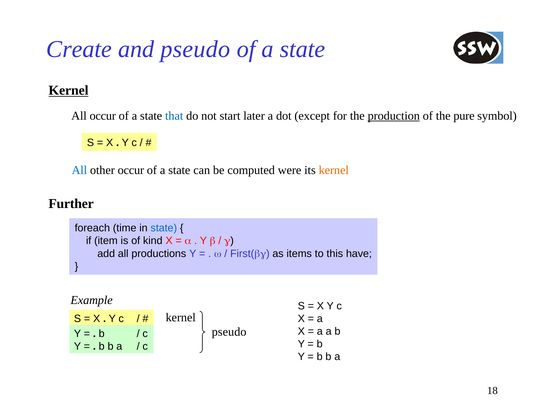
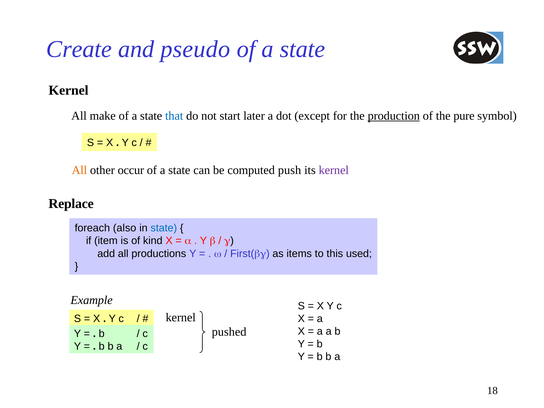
Kernel underline: present -> none (69, 90)
All occur: occur -> make (103, 116)
All colour: blue -> orange (79, 170)
were: were -> push (290, 170)
kernel colour: orange -> purple (334, 170)
Further: Further -> Replace (71, 204)
time: time -> also (125, 228)
have: have -> used (359, 254)
pseudo: pseudo -> pushed (229, 332)
